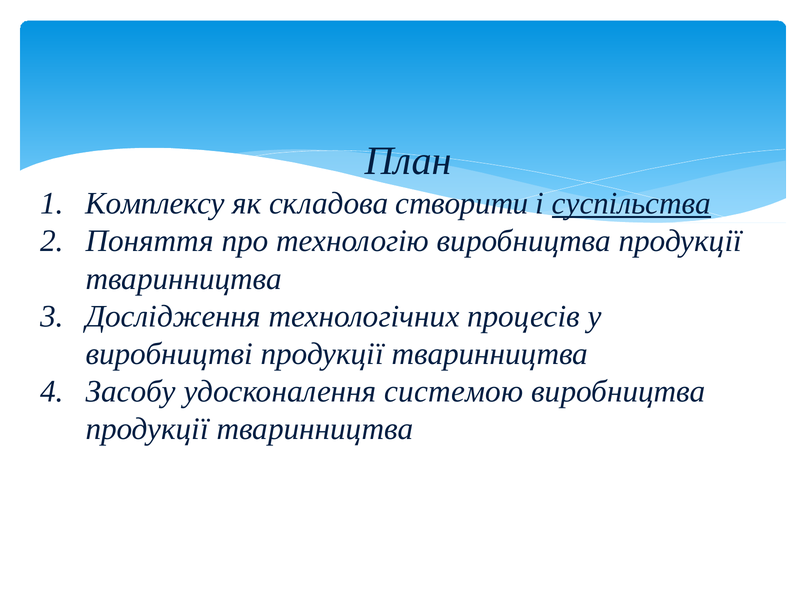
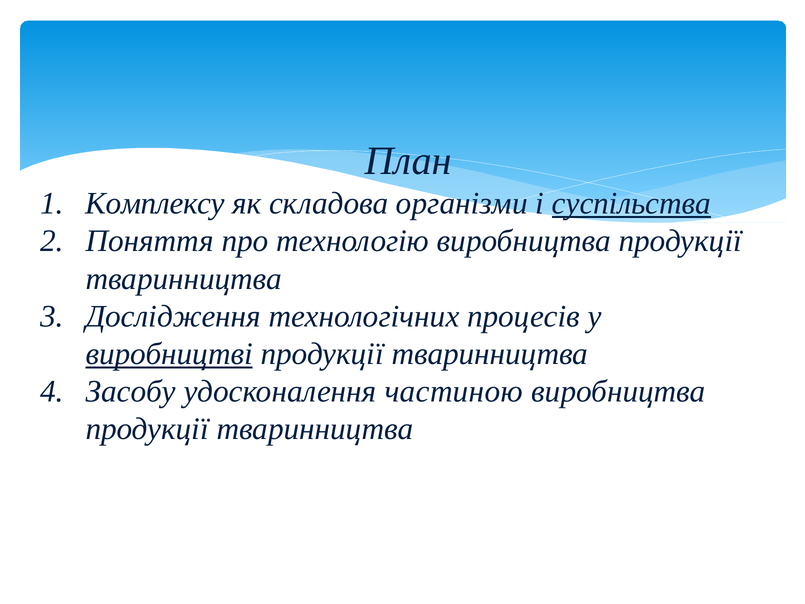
створити: створити -> організми (462, 203)
виробництві underline: none -> present (169, 354)
системою: системою -> частиною (454, 391)
